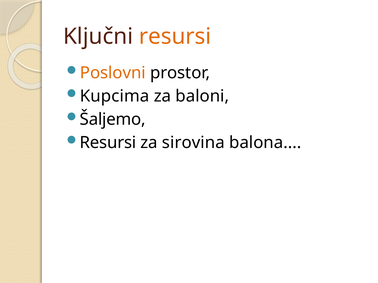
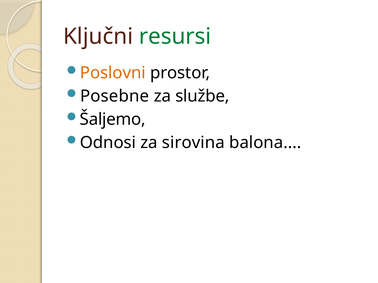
resursi colour: orange -> green (175, 37)
Kupcima: Kupcima -> Posebne (115, 96)
baloni: baloni -> službe (202, 96)
Resursi: Resursi -> Odnosi (108, 143)
